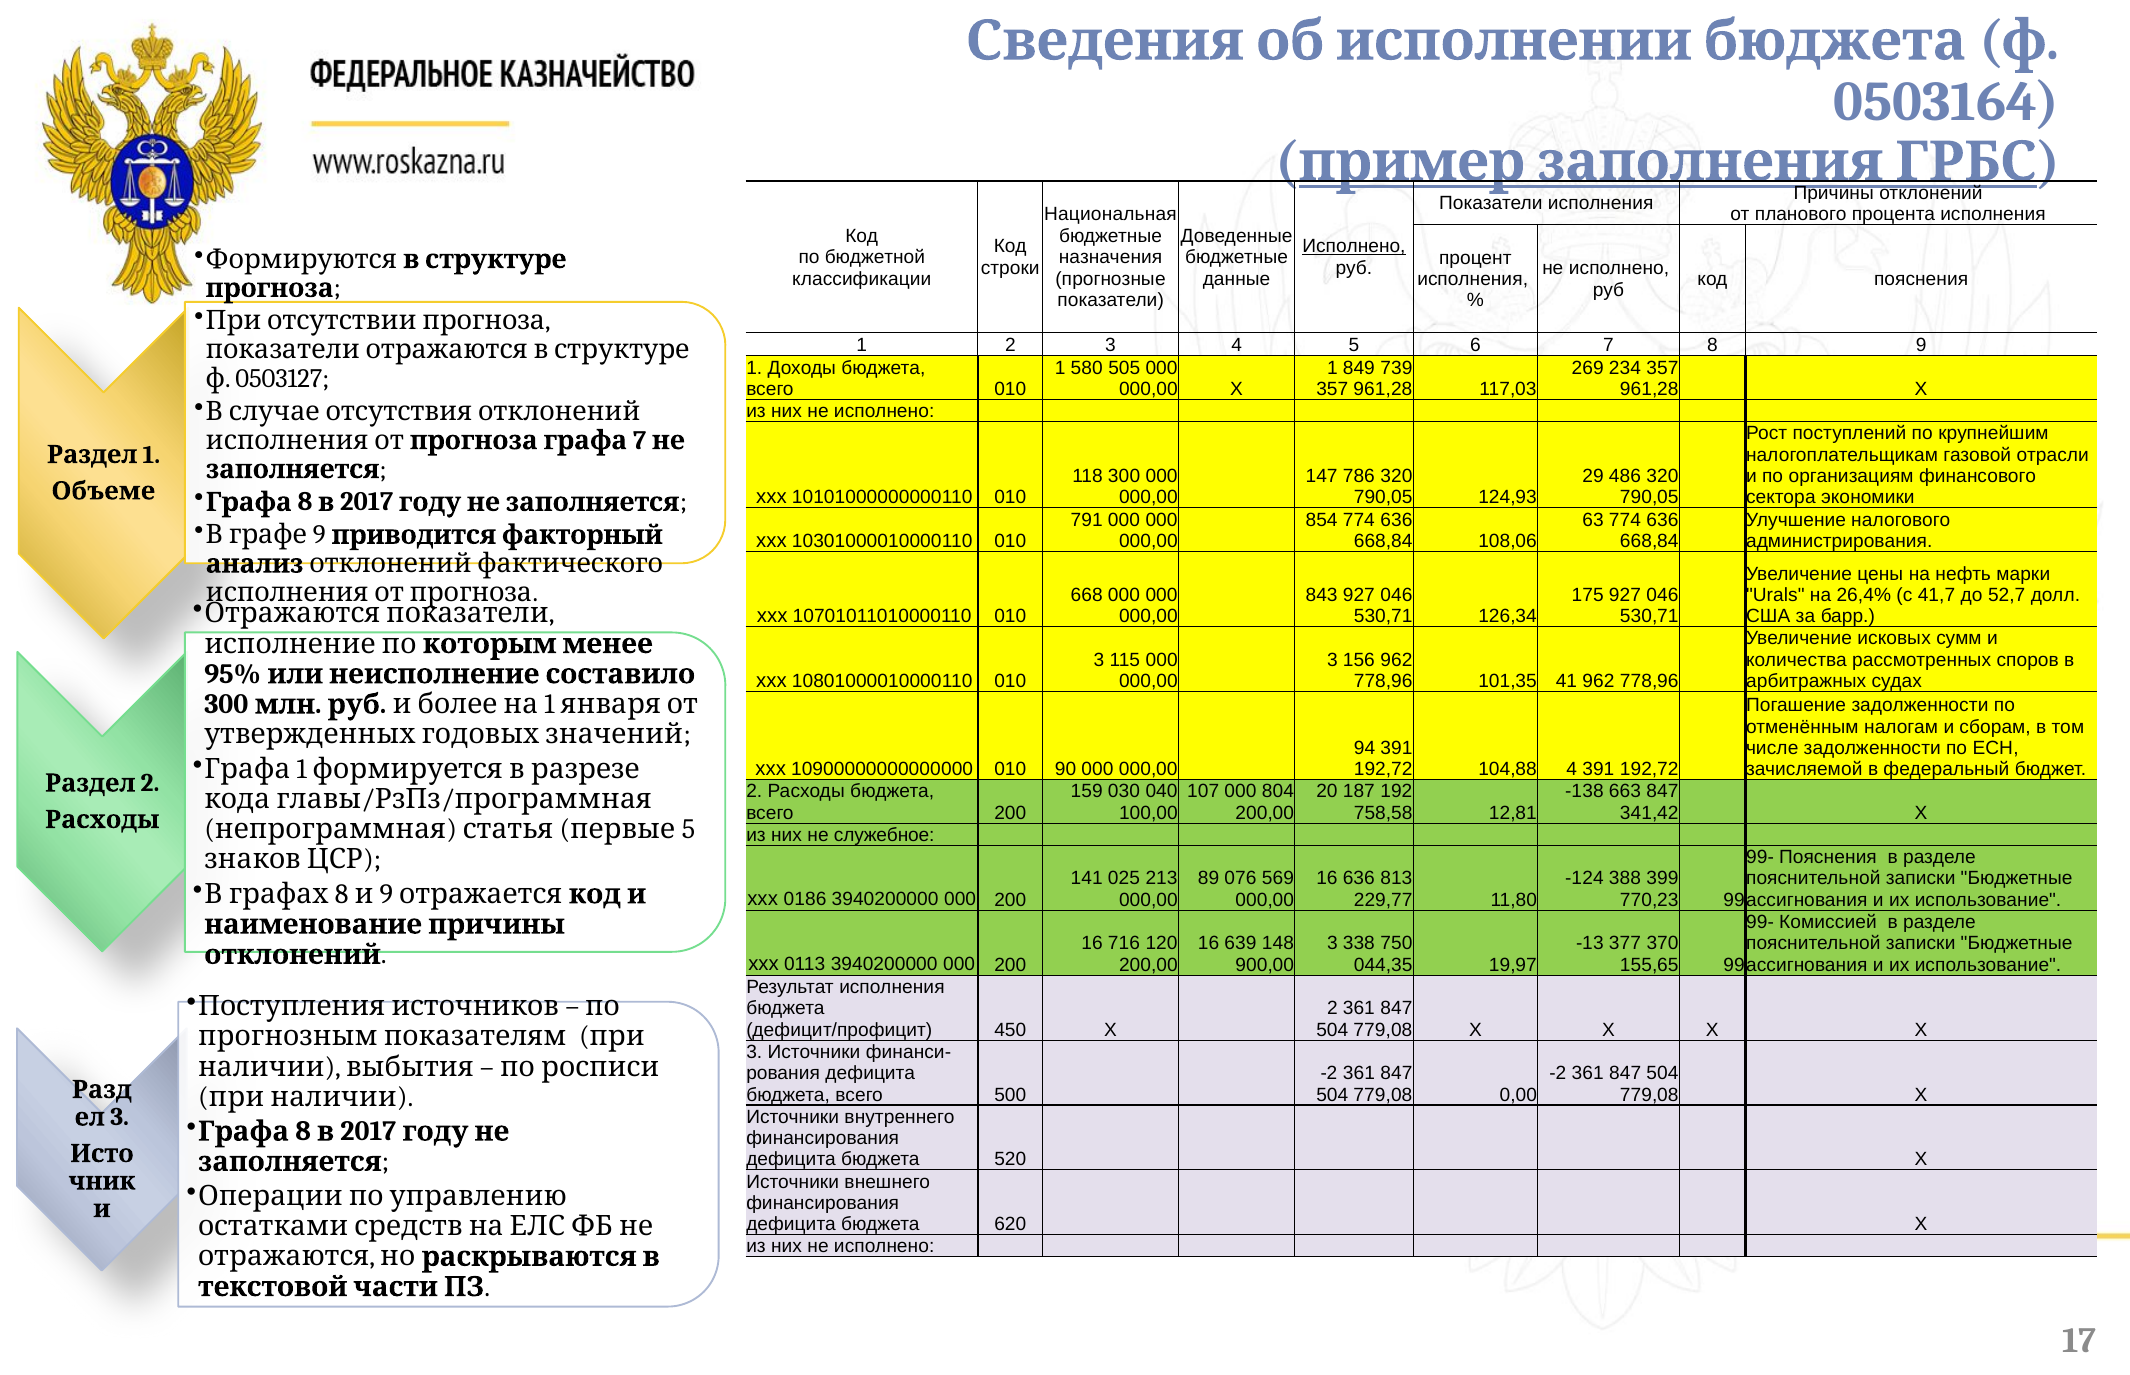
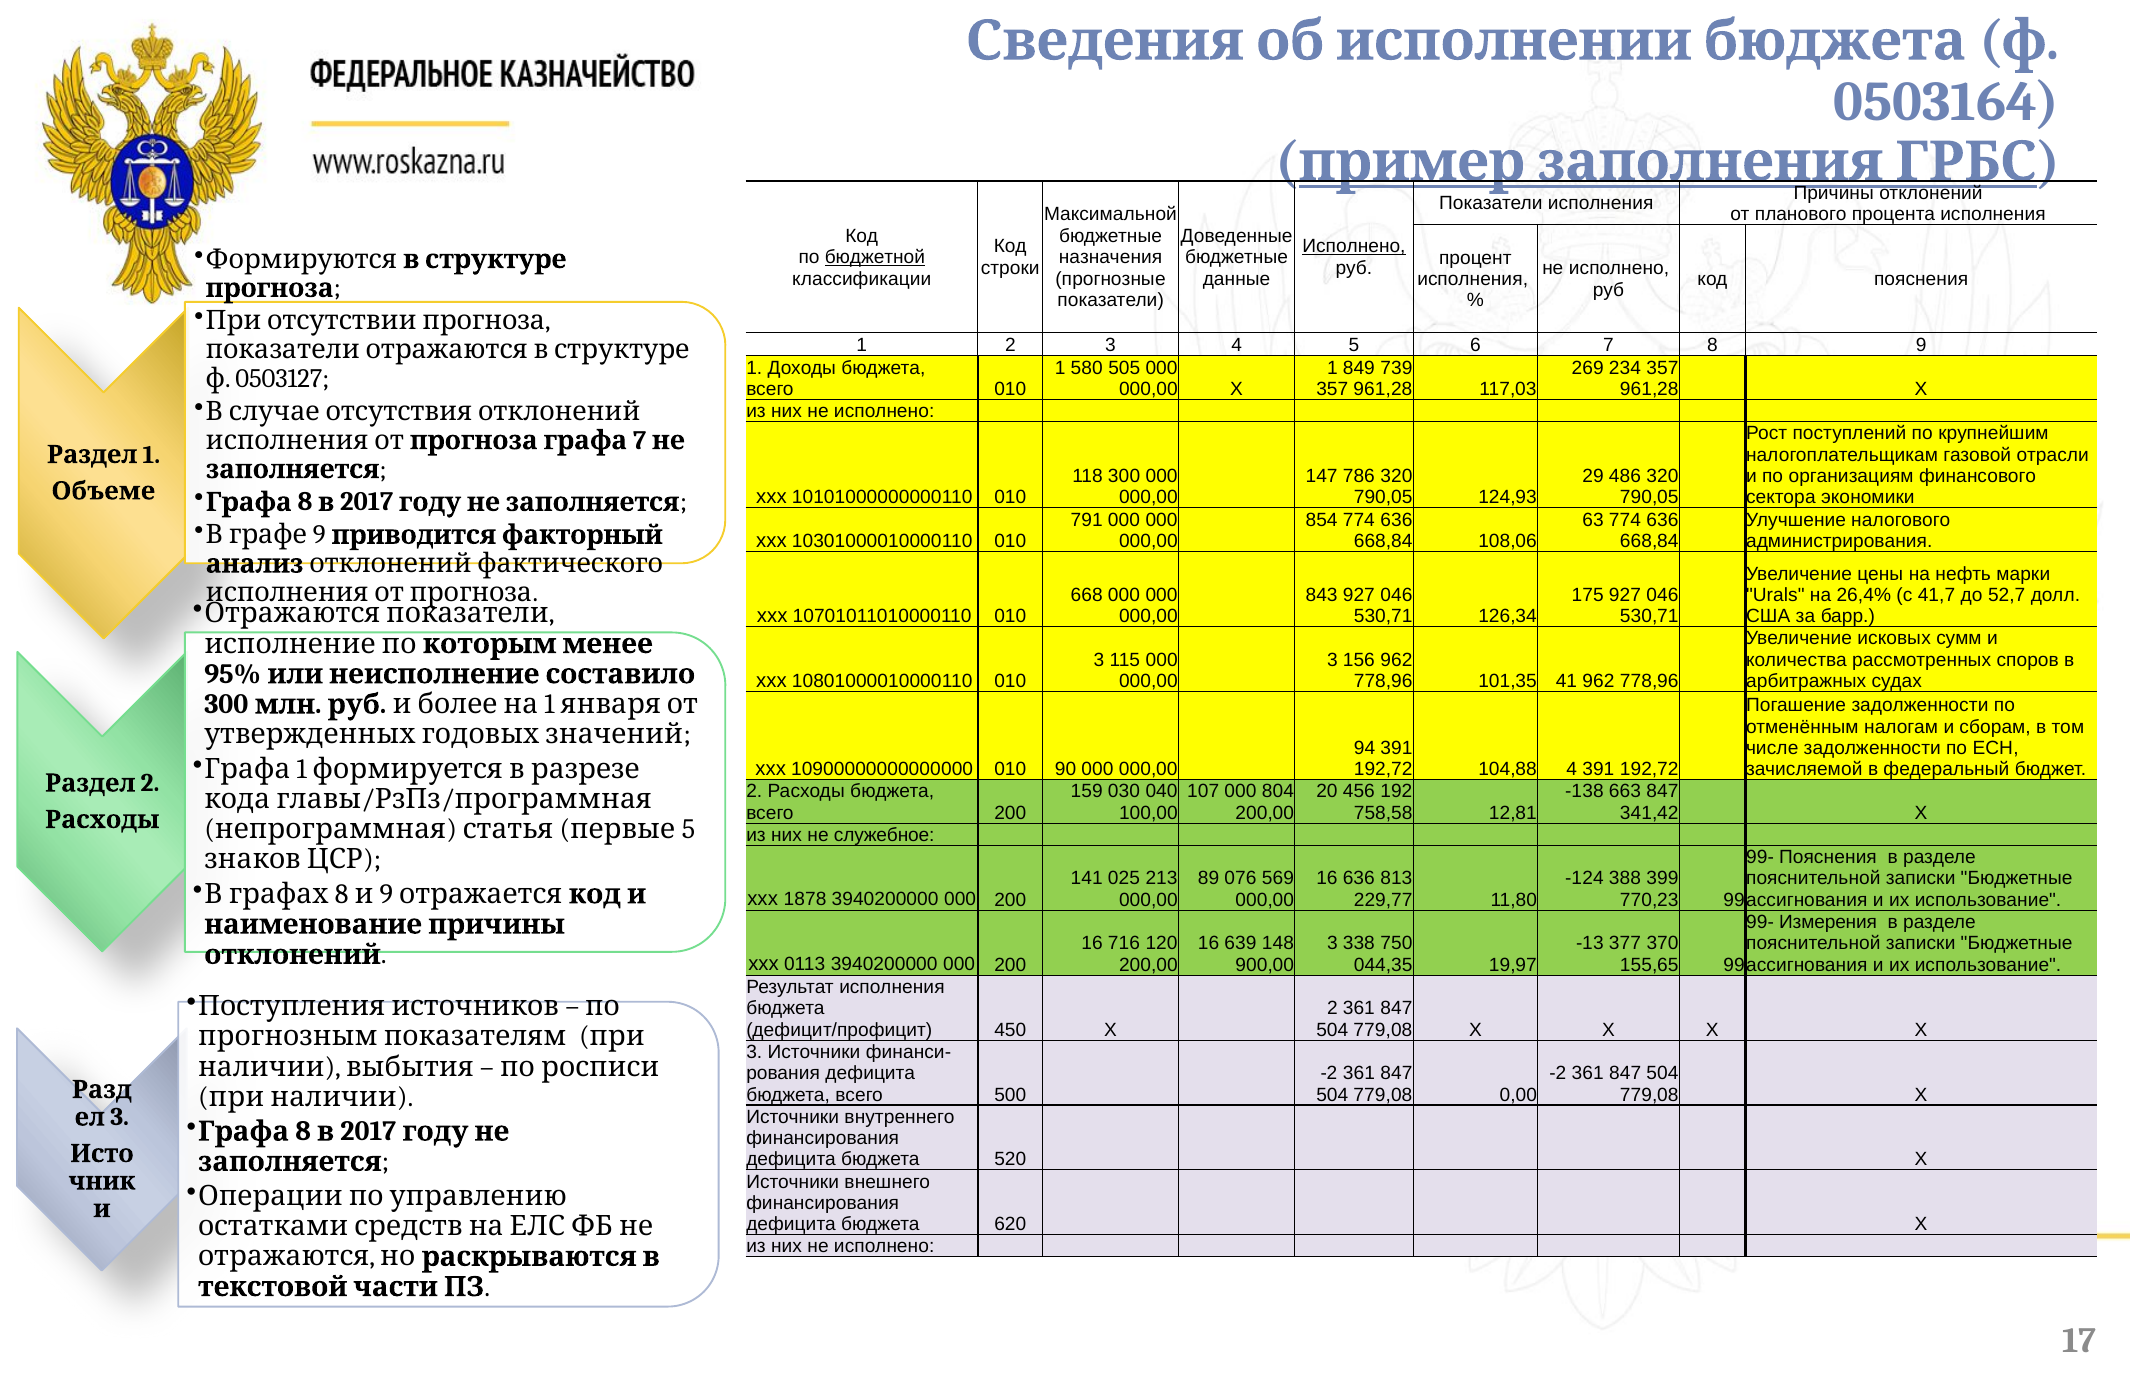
Национальная: Национальная -> Максимальной (1111, 215)
бюджетной underline: none -> present (875, 257)
187: 187 -> 456 (1359, 792)
0186: 0186 -> 1878 (805, 900)
Комиссией: Комиссией -> Измерения (1828, 922)
